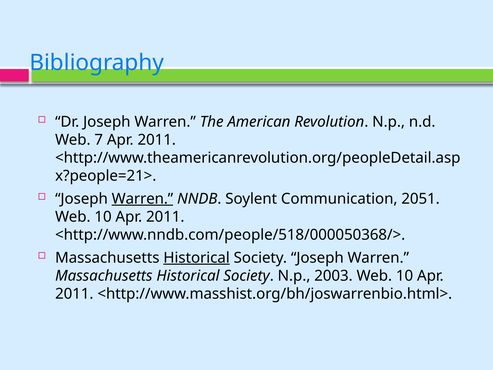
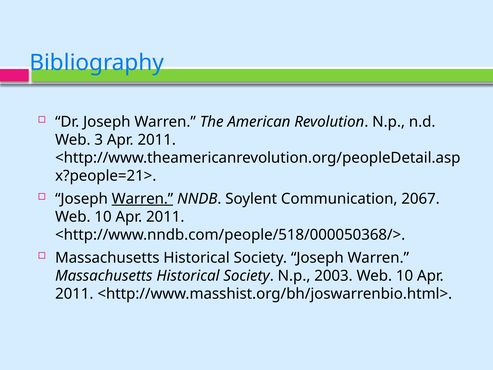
7: 7 -> 3 (99, 140)
2051: 2051 -> 2067 (421, 199)
Historical underline: present -> none (197, 258)
